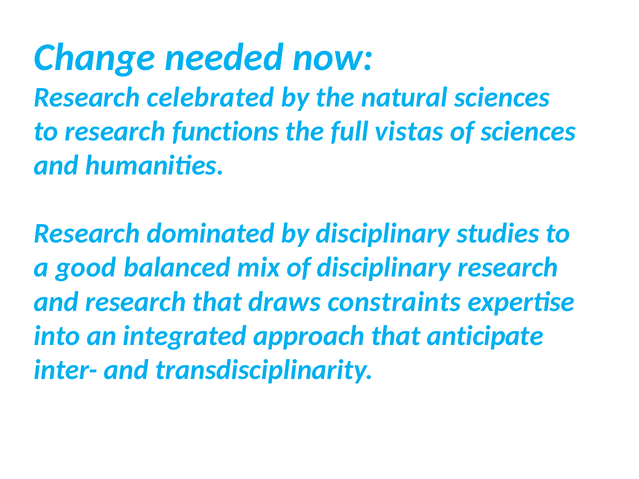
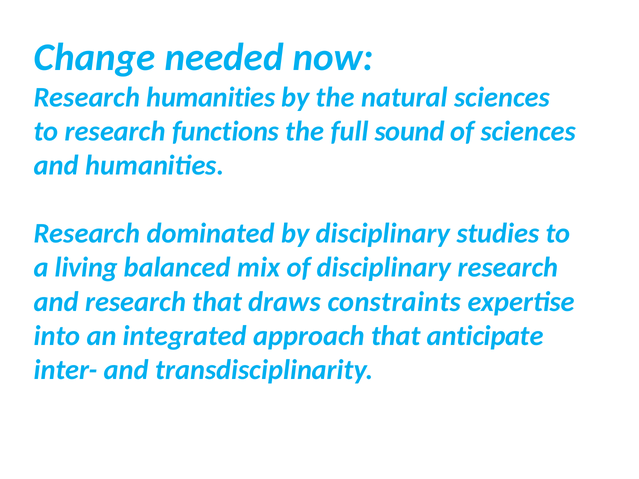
Research celebrated: celebrated -> humanities (211, 97)
vistas: vistas -> sound (410, 131)
good: good -> living (86, 268)
